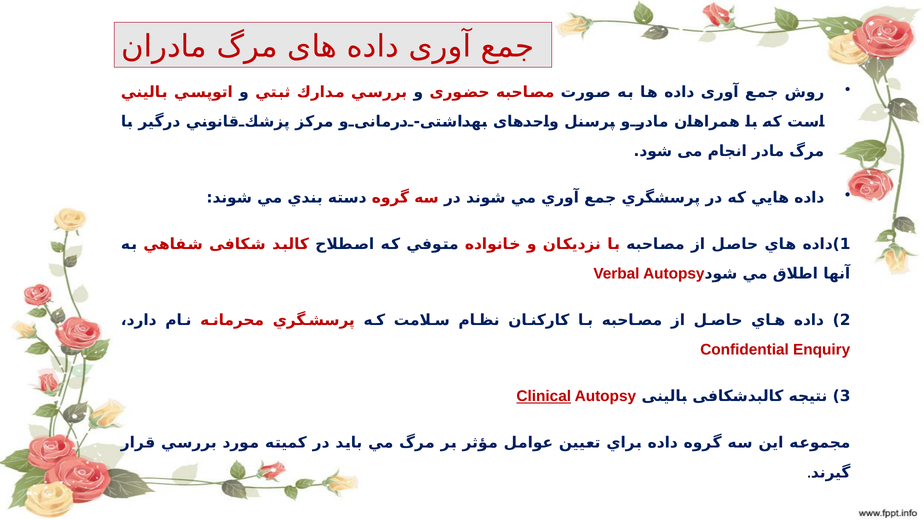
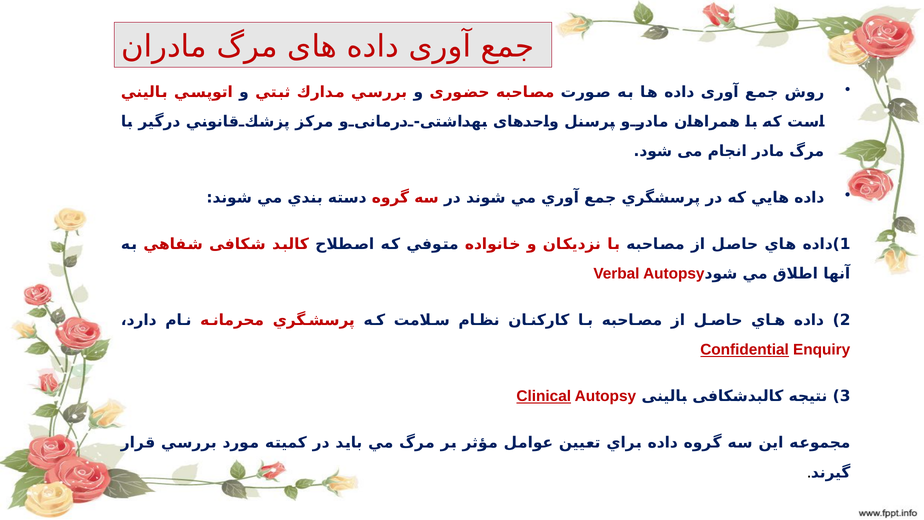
Confidential underline: none -> present (745, 350)
